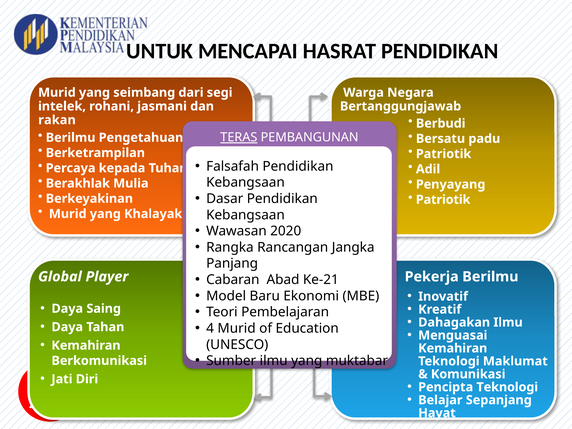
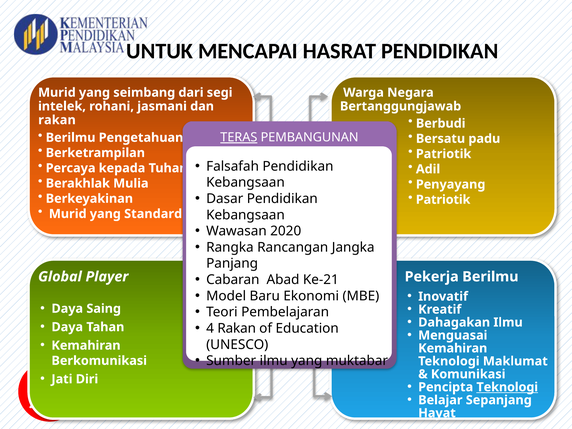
Khalayak: Khalayak -> Standard (153, 214)
4 Murid: Murid -> Rakan (237, 328)
Teknologi underline: none -> present (507, 387)
